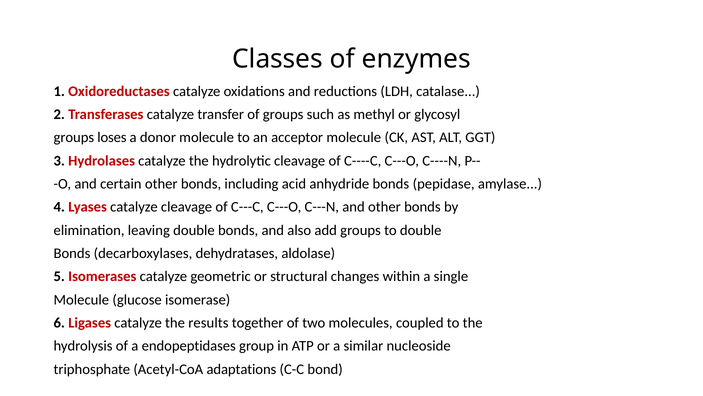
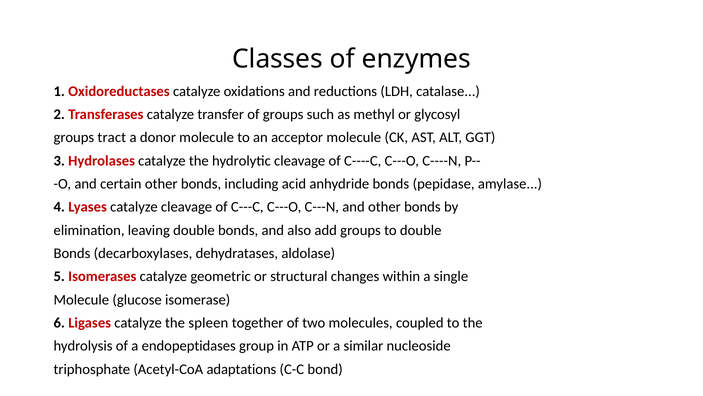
loses: loses -> tract (112, 137)
results: results -> spleen (208, 323)
